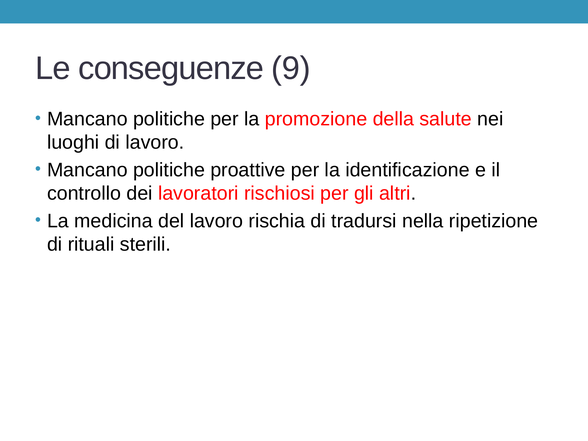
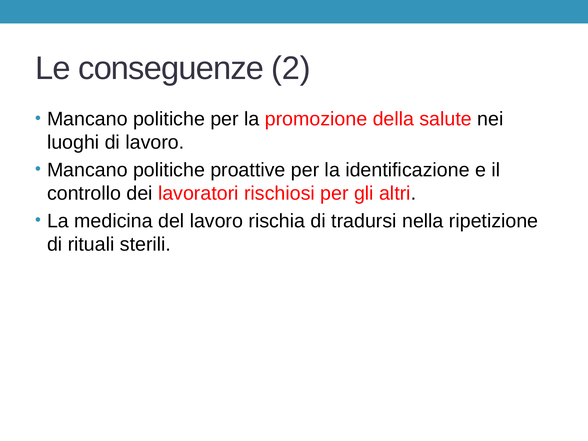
9: 9 -> 2 (291, 68)
